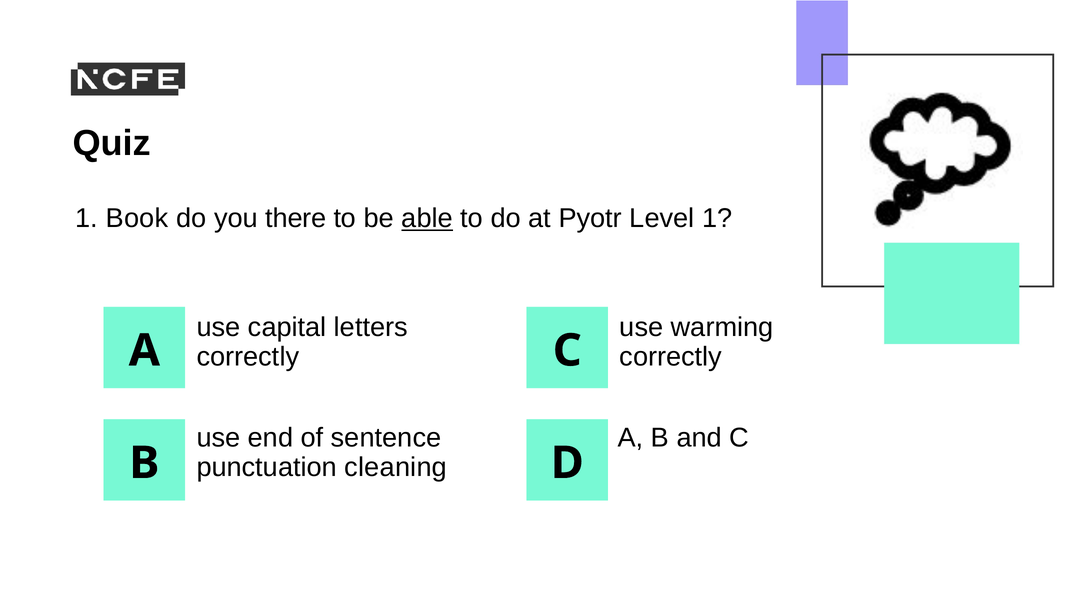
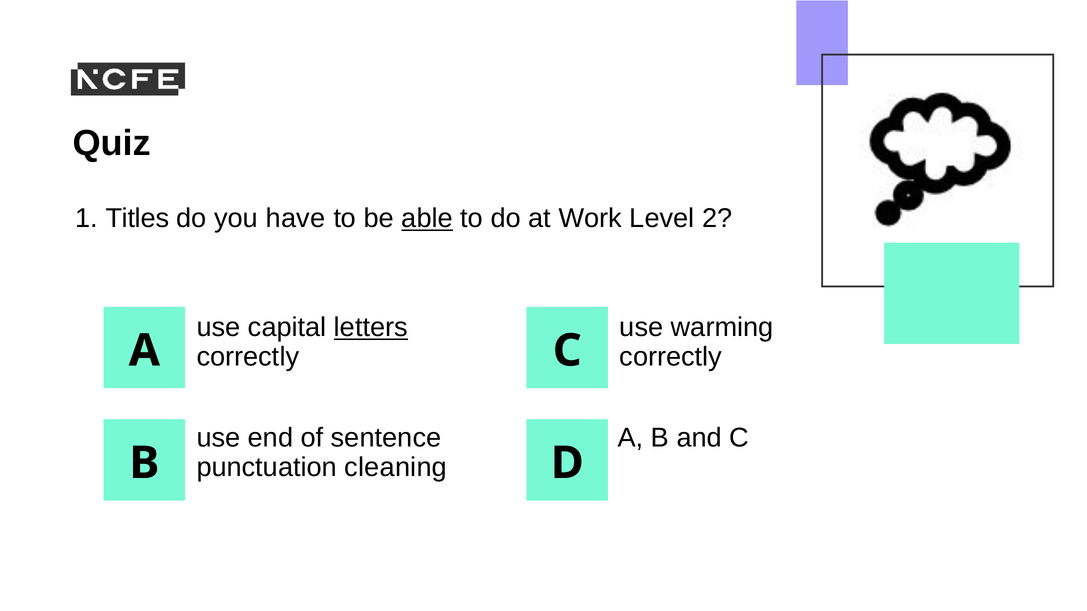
Book: Book -> Titles (137, 219)
there: there -> have (296, 219)
Pyotr: Pyotr -> Work (590, 219)
Level 1: 1 -> 2 (717, 219)
letters underline: none -> present (371, 328)
